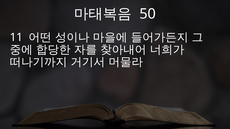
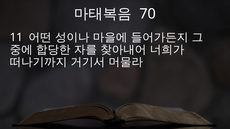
50: 50 -> 70 (148, 14)
